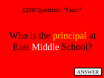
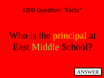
Middle colour: white -> light green (45, 47)
